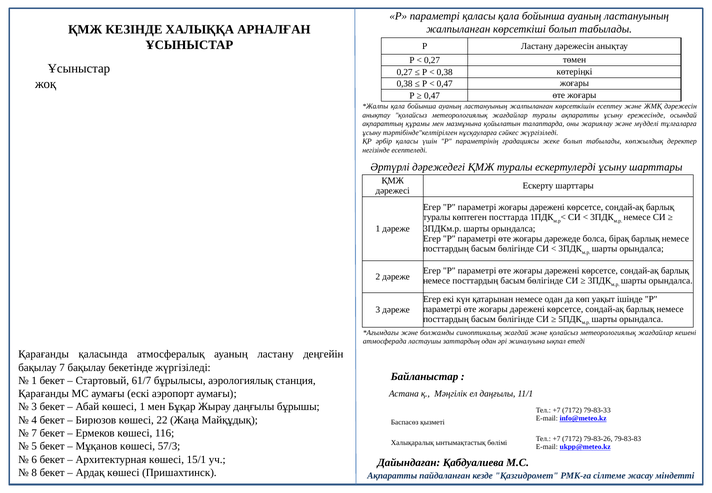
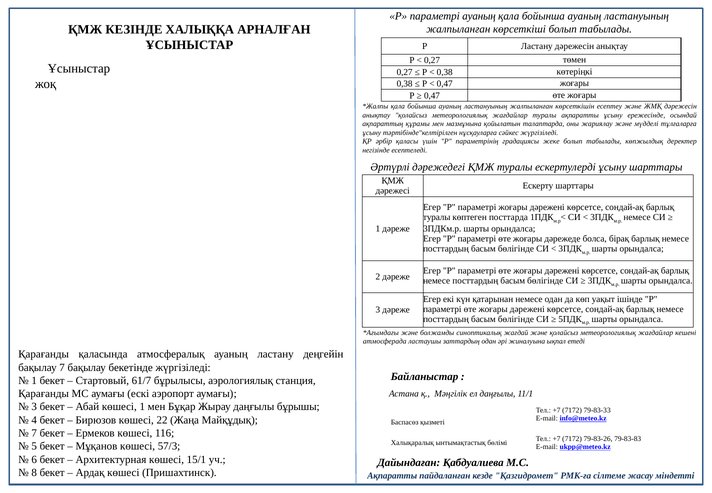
параметрі қаласы: қаласы -> ауаның (479, 16)
